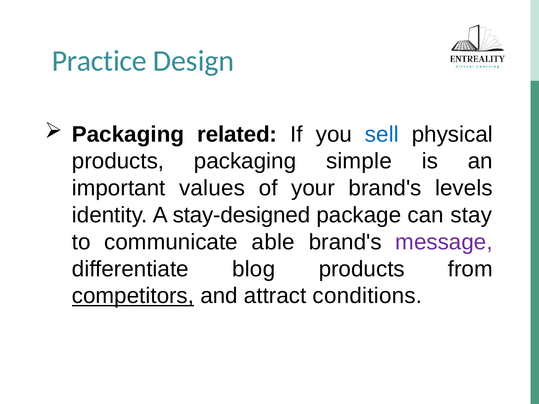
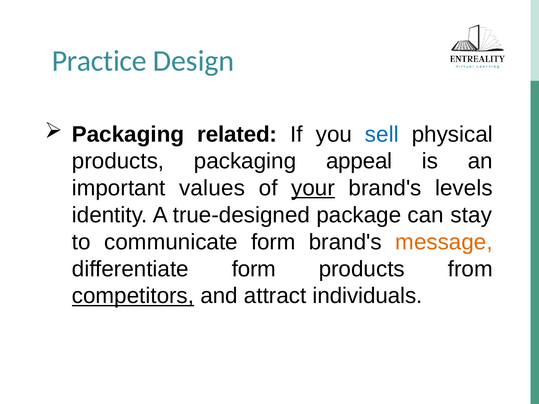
simple: simple -> appeal (359, 161)
your underline: none -> present (313, 188)
stay-designed: stay-designed -> true-designed (241, 215)
communicate able: able -> form (273, 242)
message colour: purple -> orange (444, 242)
differentiate blog: blog -> form (254, 269)
conditions: conditions -> individuals (368, 296)
